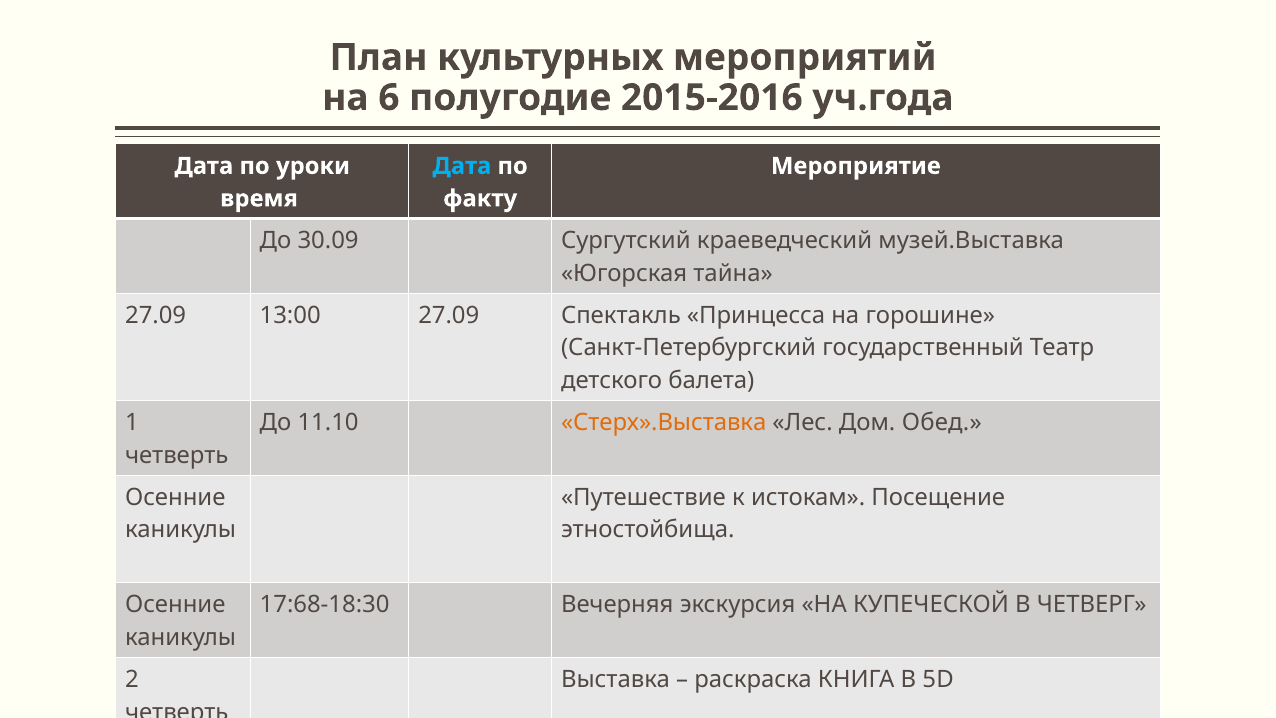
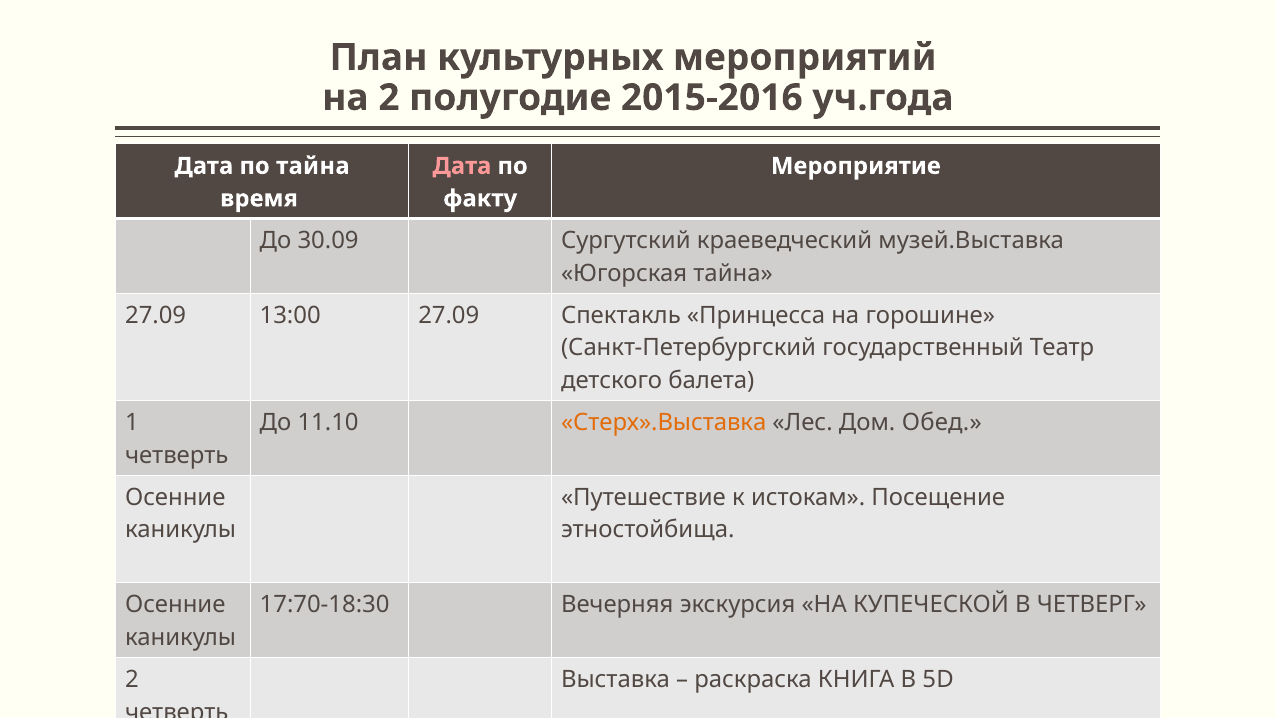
на 6: 6 -> 2 (389, 98)
по уроки: уроки -> тайна (313, 166)
Дата colour: light blue -> pink (462, 166)
17:68-18:30: 17:68-18:30 -> 17:70-18:30 (325, 605)
